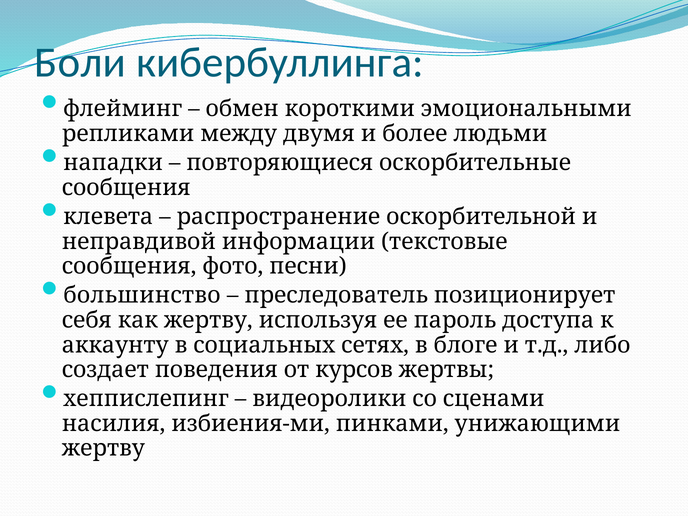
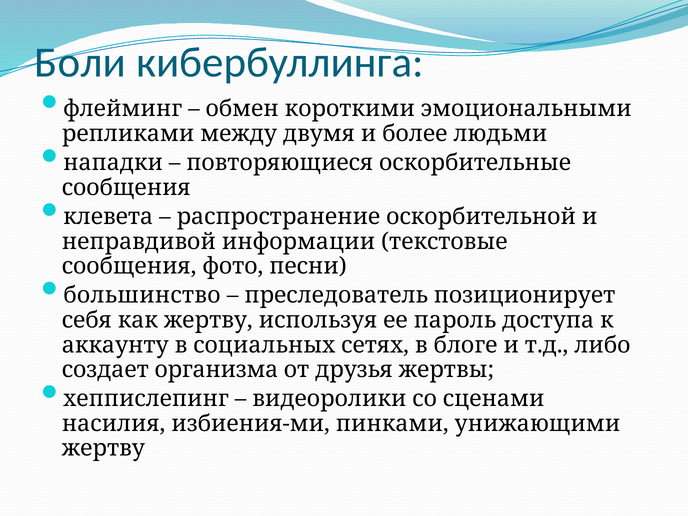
поведения: поведения -> организма (216, 370)
курсов: курсов -> друзья (354, 370)
